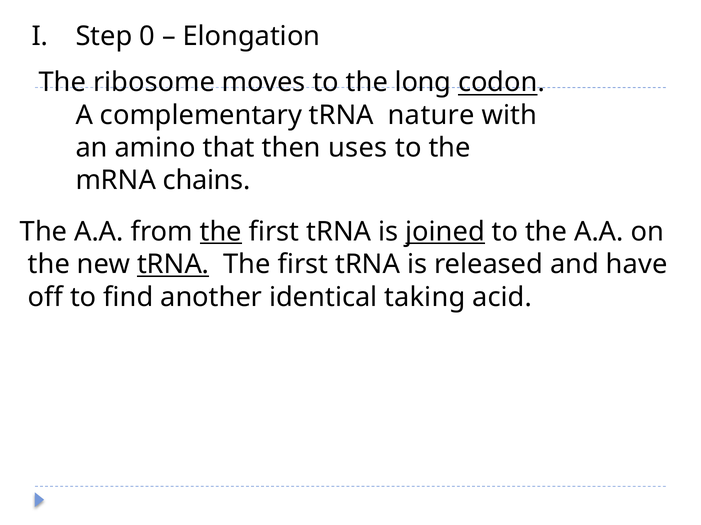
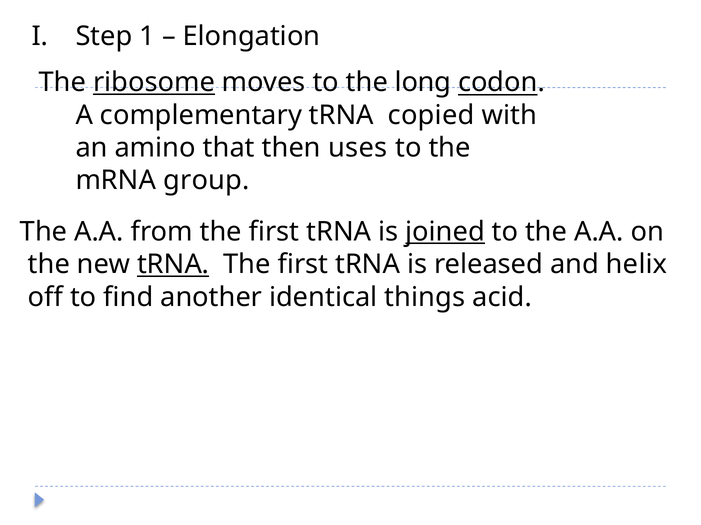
0: 0 -> 1 (147, 36)
ribosome underline: none -> present (154, 83)
nature: nature -> copied (431, 115)
chains: chains -> group (206, 181)
the underline: present -> none (221, 232)
have: have -> helix (637, 265)
taking: taking -> things (425, 297)
